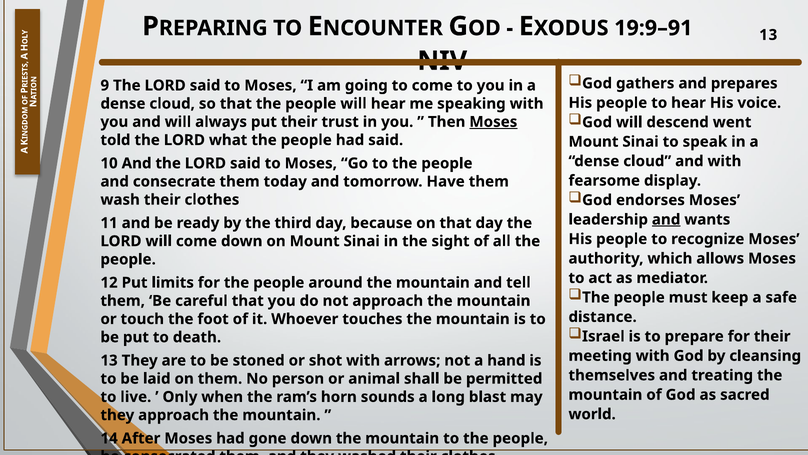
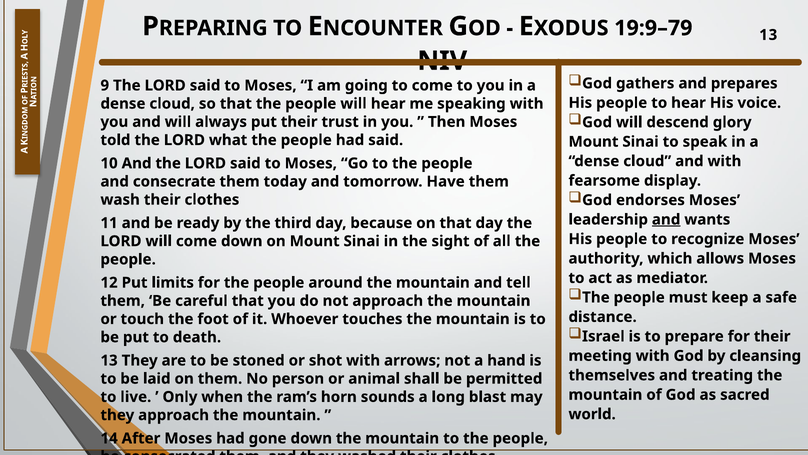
19:9–91: 19:9–91 -> 19:9–79 (653, 28)
went: went -> glory (732, 122)
Moses underline: present -> none (493, 122)
